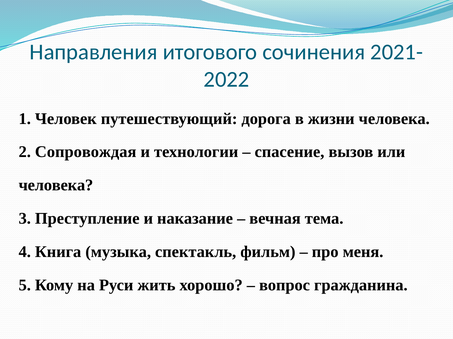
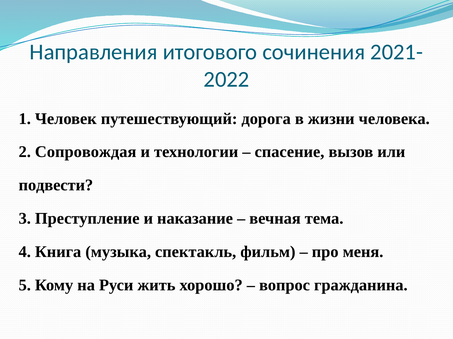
человека: человека -> подвести (56, 186)
